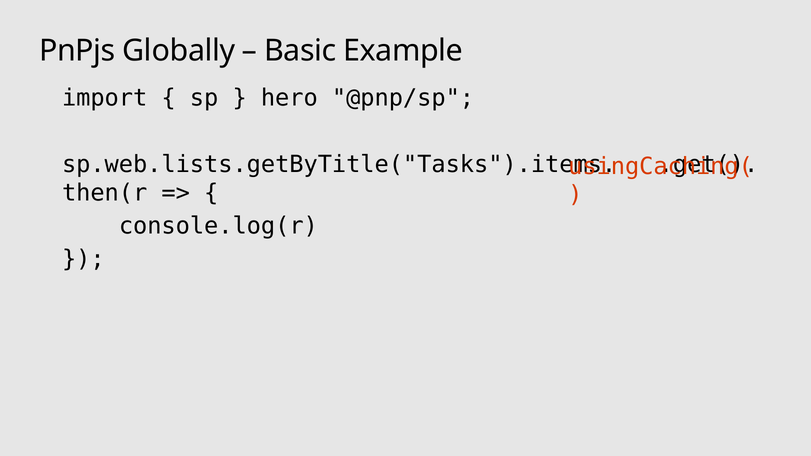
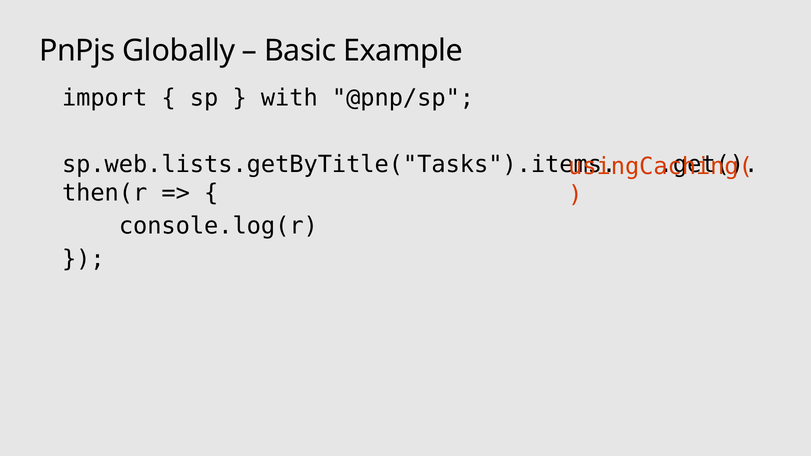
hero: hero -> with (289, 98)
